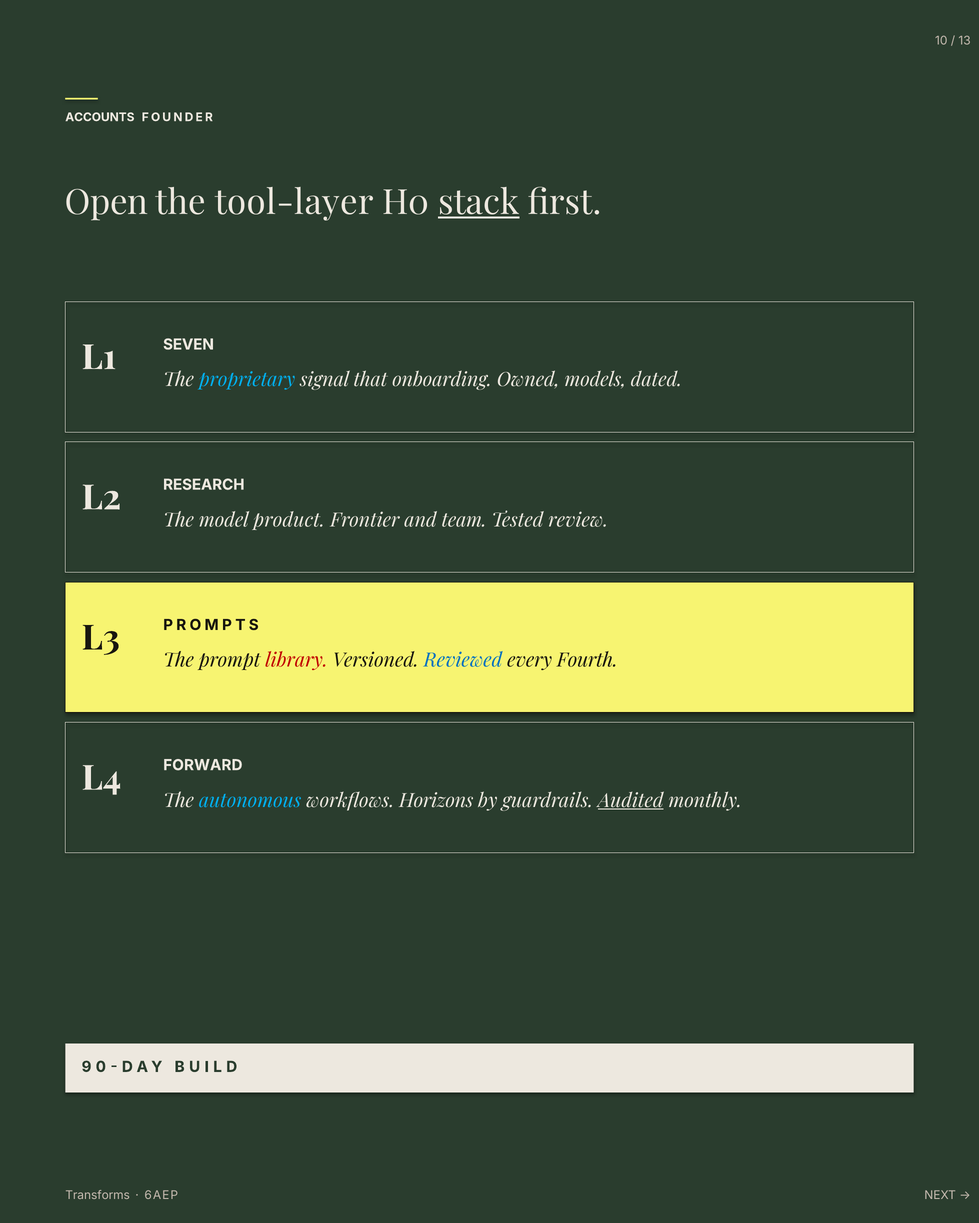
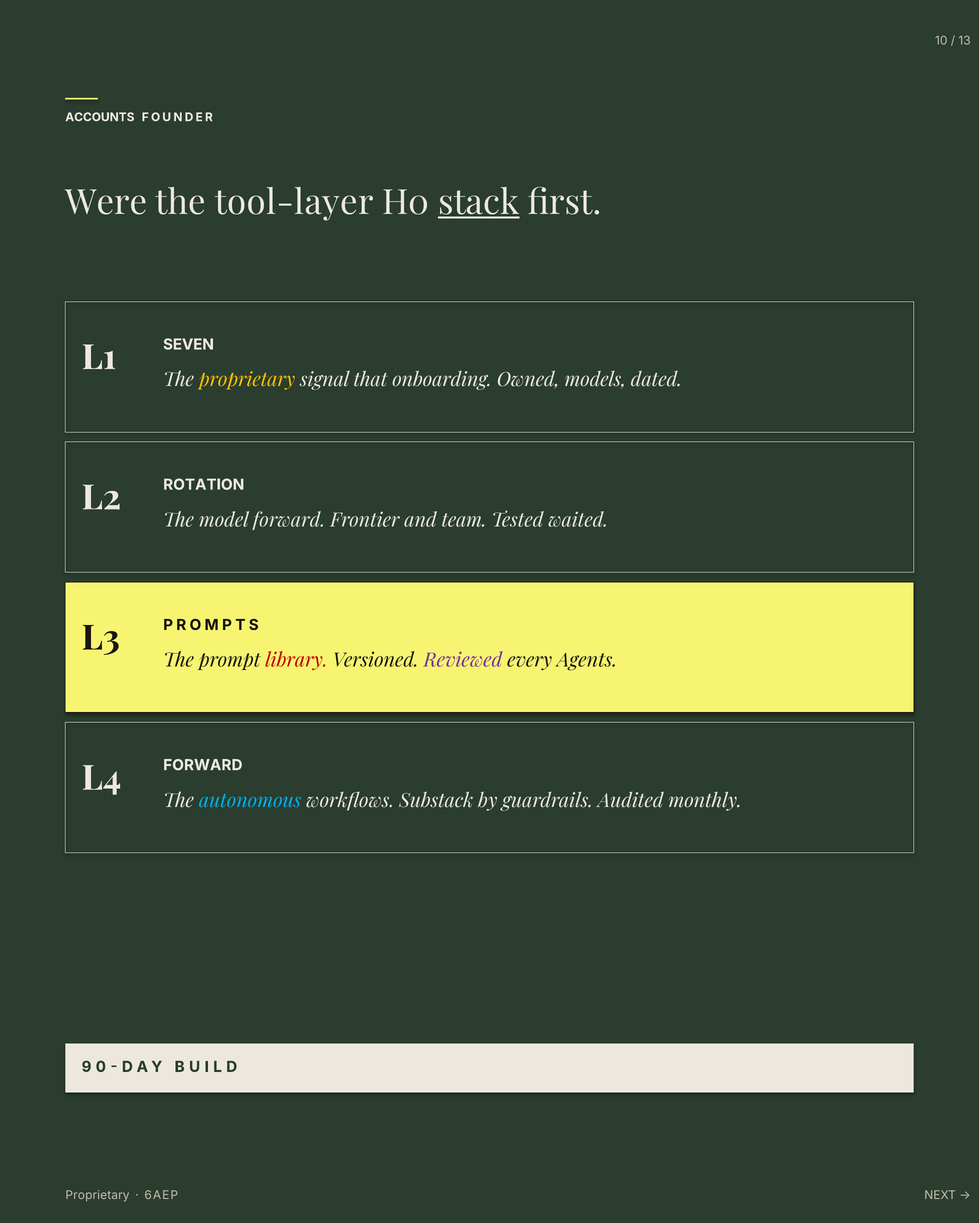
Open: Open -> Were (106, 203)
proprietary colour: light blue -> yellow (247, 380)
RESEARCH: RESEARCH -> ROTATION (204, 485)
model product: product -> forward (289, 521)
review: review -> waited (578, 521)
Reviewed colour: blue -> purple (463, 661)
Fourth: Fourth -> Agents (587, 661)
Horizons: Horizons -> Substack (436, 801)
Audited underline: present -> none (631, 801)
Transforms: Transforms -> Proprietary (97, 1196)
